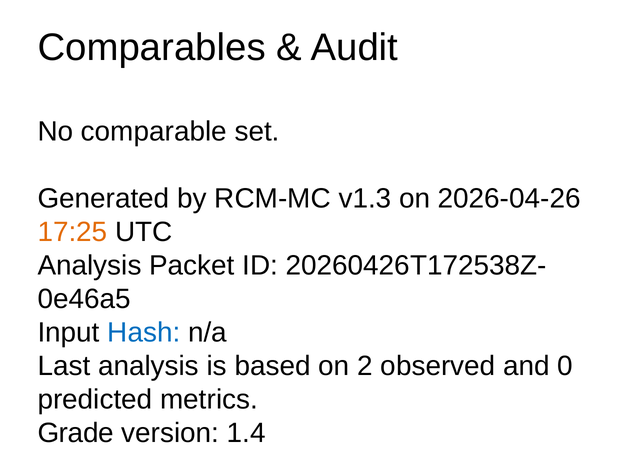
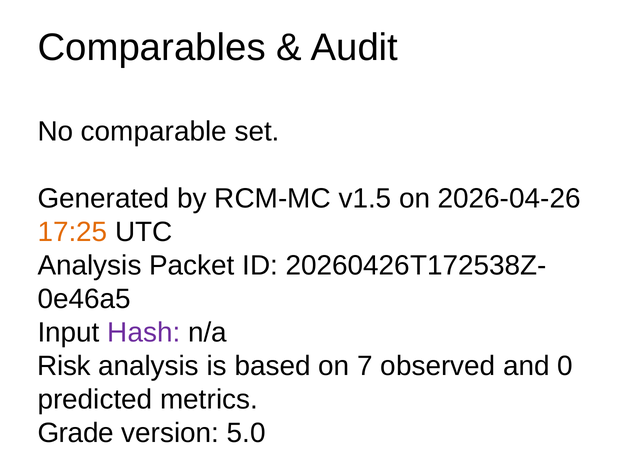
v1.3: v1.3 -> v1.5 (365, 199)
Hash colour: blue -> purple (144, 333)
Last: Last -> Risk (64, 366)
2: 2 -> 7 (365, 366)
1.4: 1.4 -> 5.0 (246, 433)
